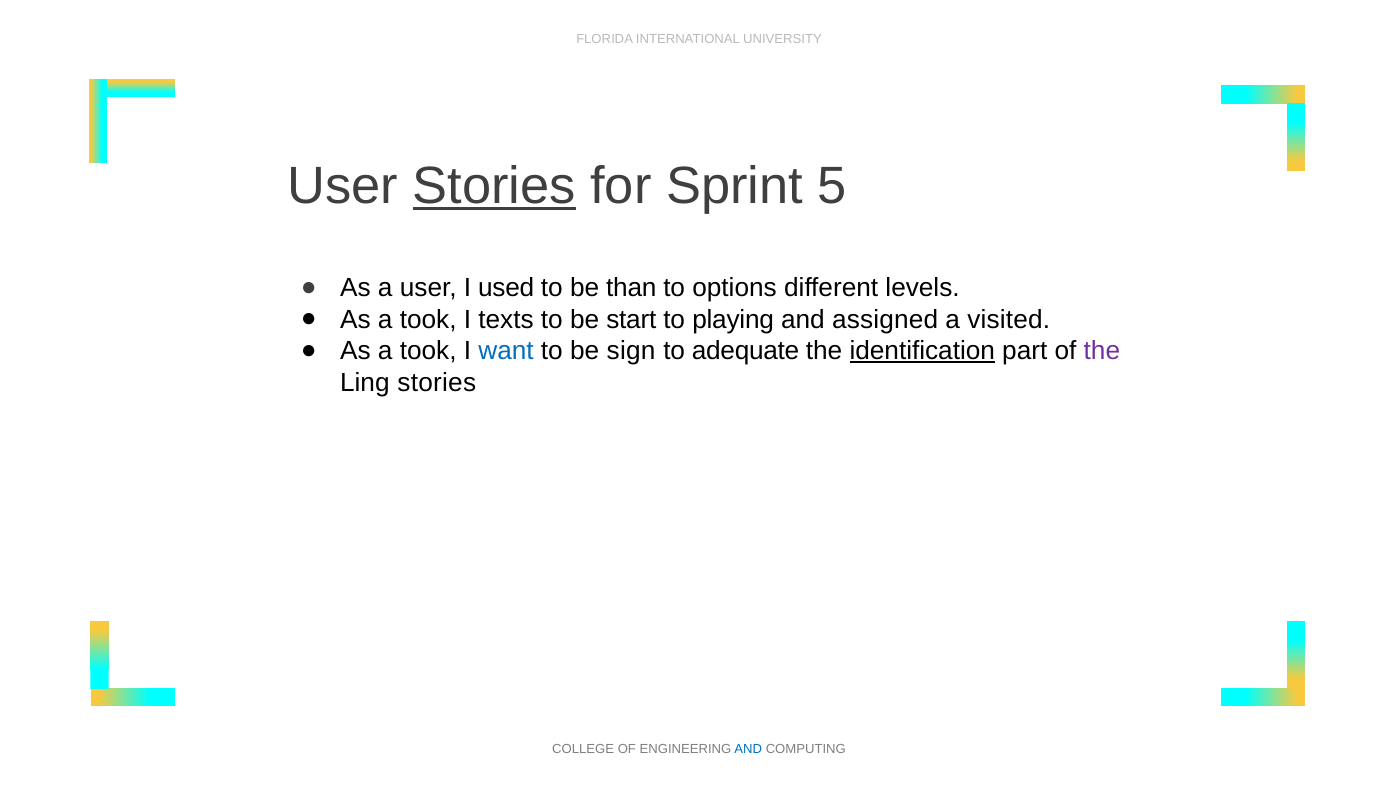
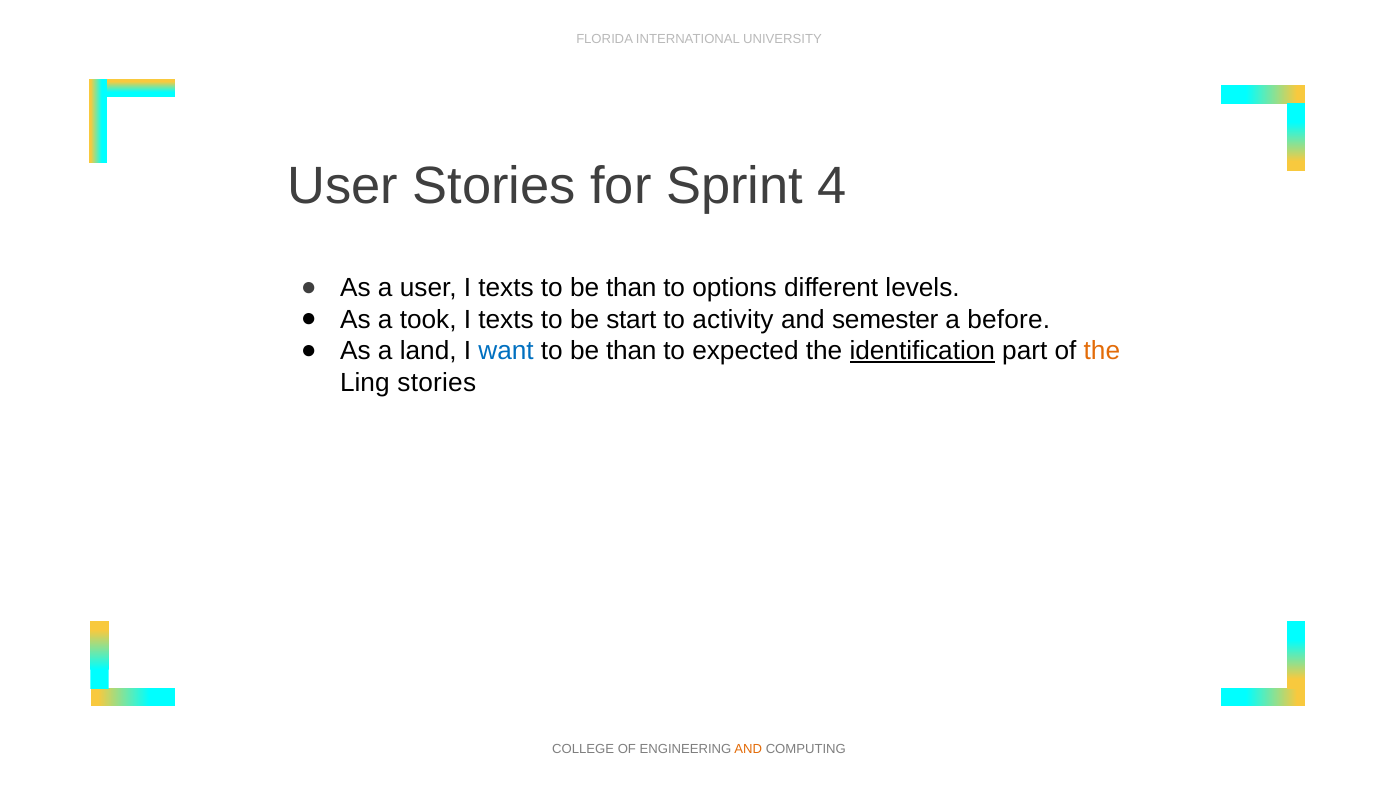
Stories underline: present -> none (494, 186)
5: 5 -> 4 (832, 186)
user I used: used -> texts (506, 288)
playing: playing -> activity (733, 319)
assigned: assigned -> semester (885, 319)
visited: visited -> before (1009, 319)
took: took -> land (428, 351)
sign: sign -> than (631, 351)
adequate: adequate -> expected (745, 351)
the colour: purple -> orange (1102, 351)
AND colour: blue -> orange (748, 748)
